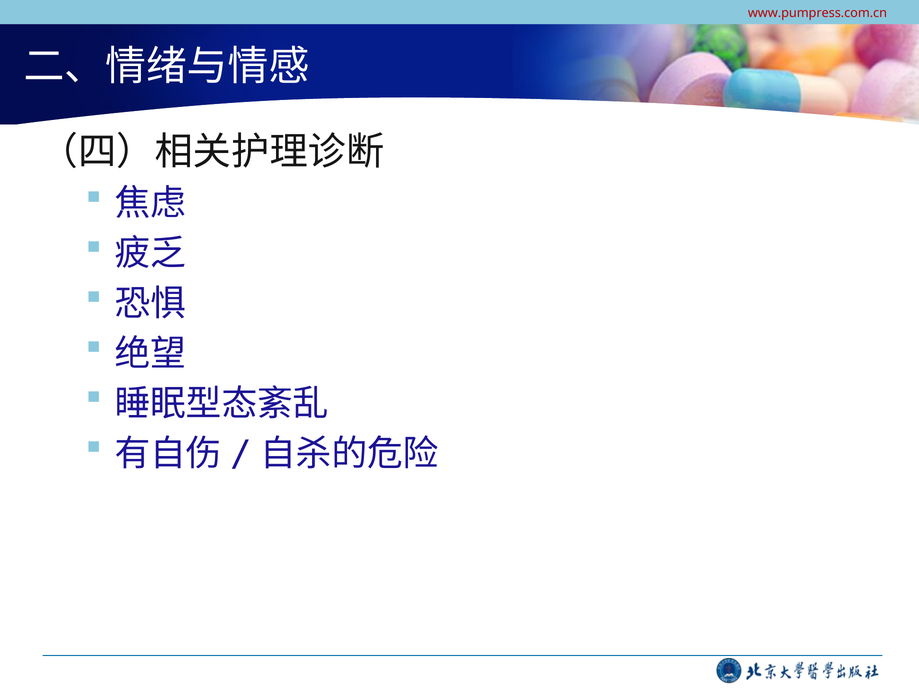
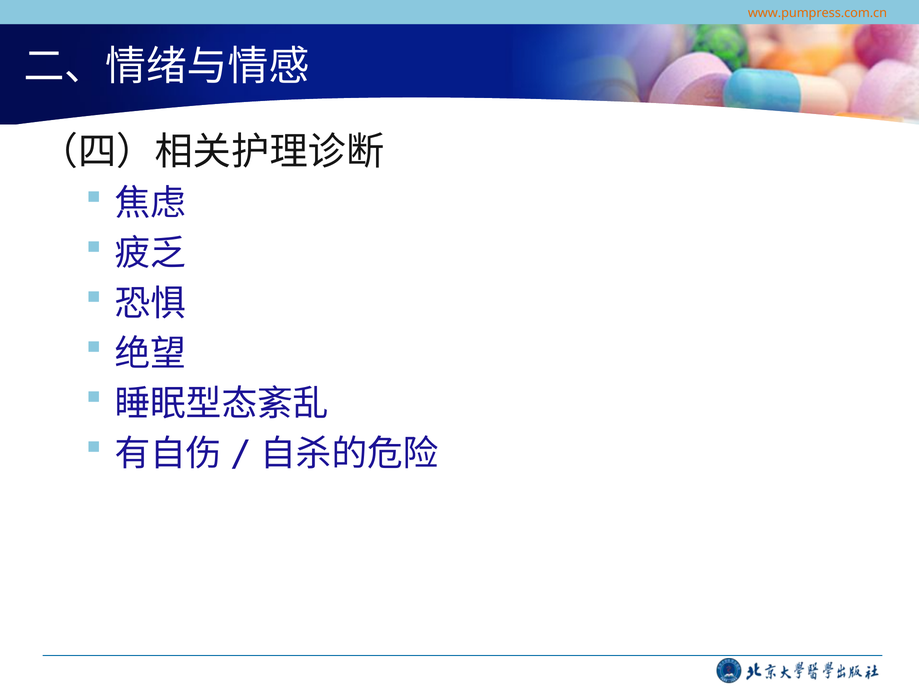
www.pumpress.com.cn colour: red -> orange (817, 13)
